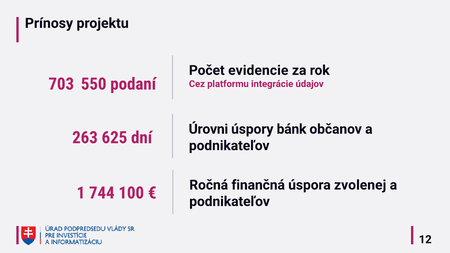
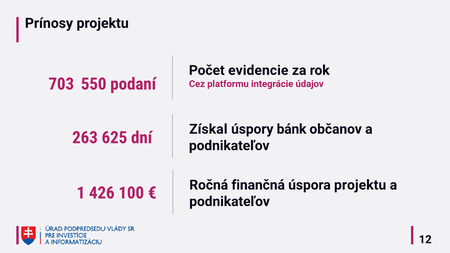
Úrovni: Úrovni -> Získal (208, 129)
úspora zvolenej: zvolenej -> projektu (360, 185)
744: 744 -> 426 (102, 193)
